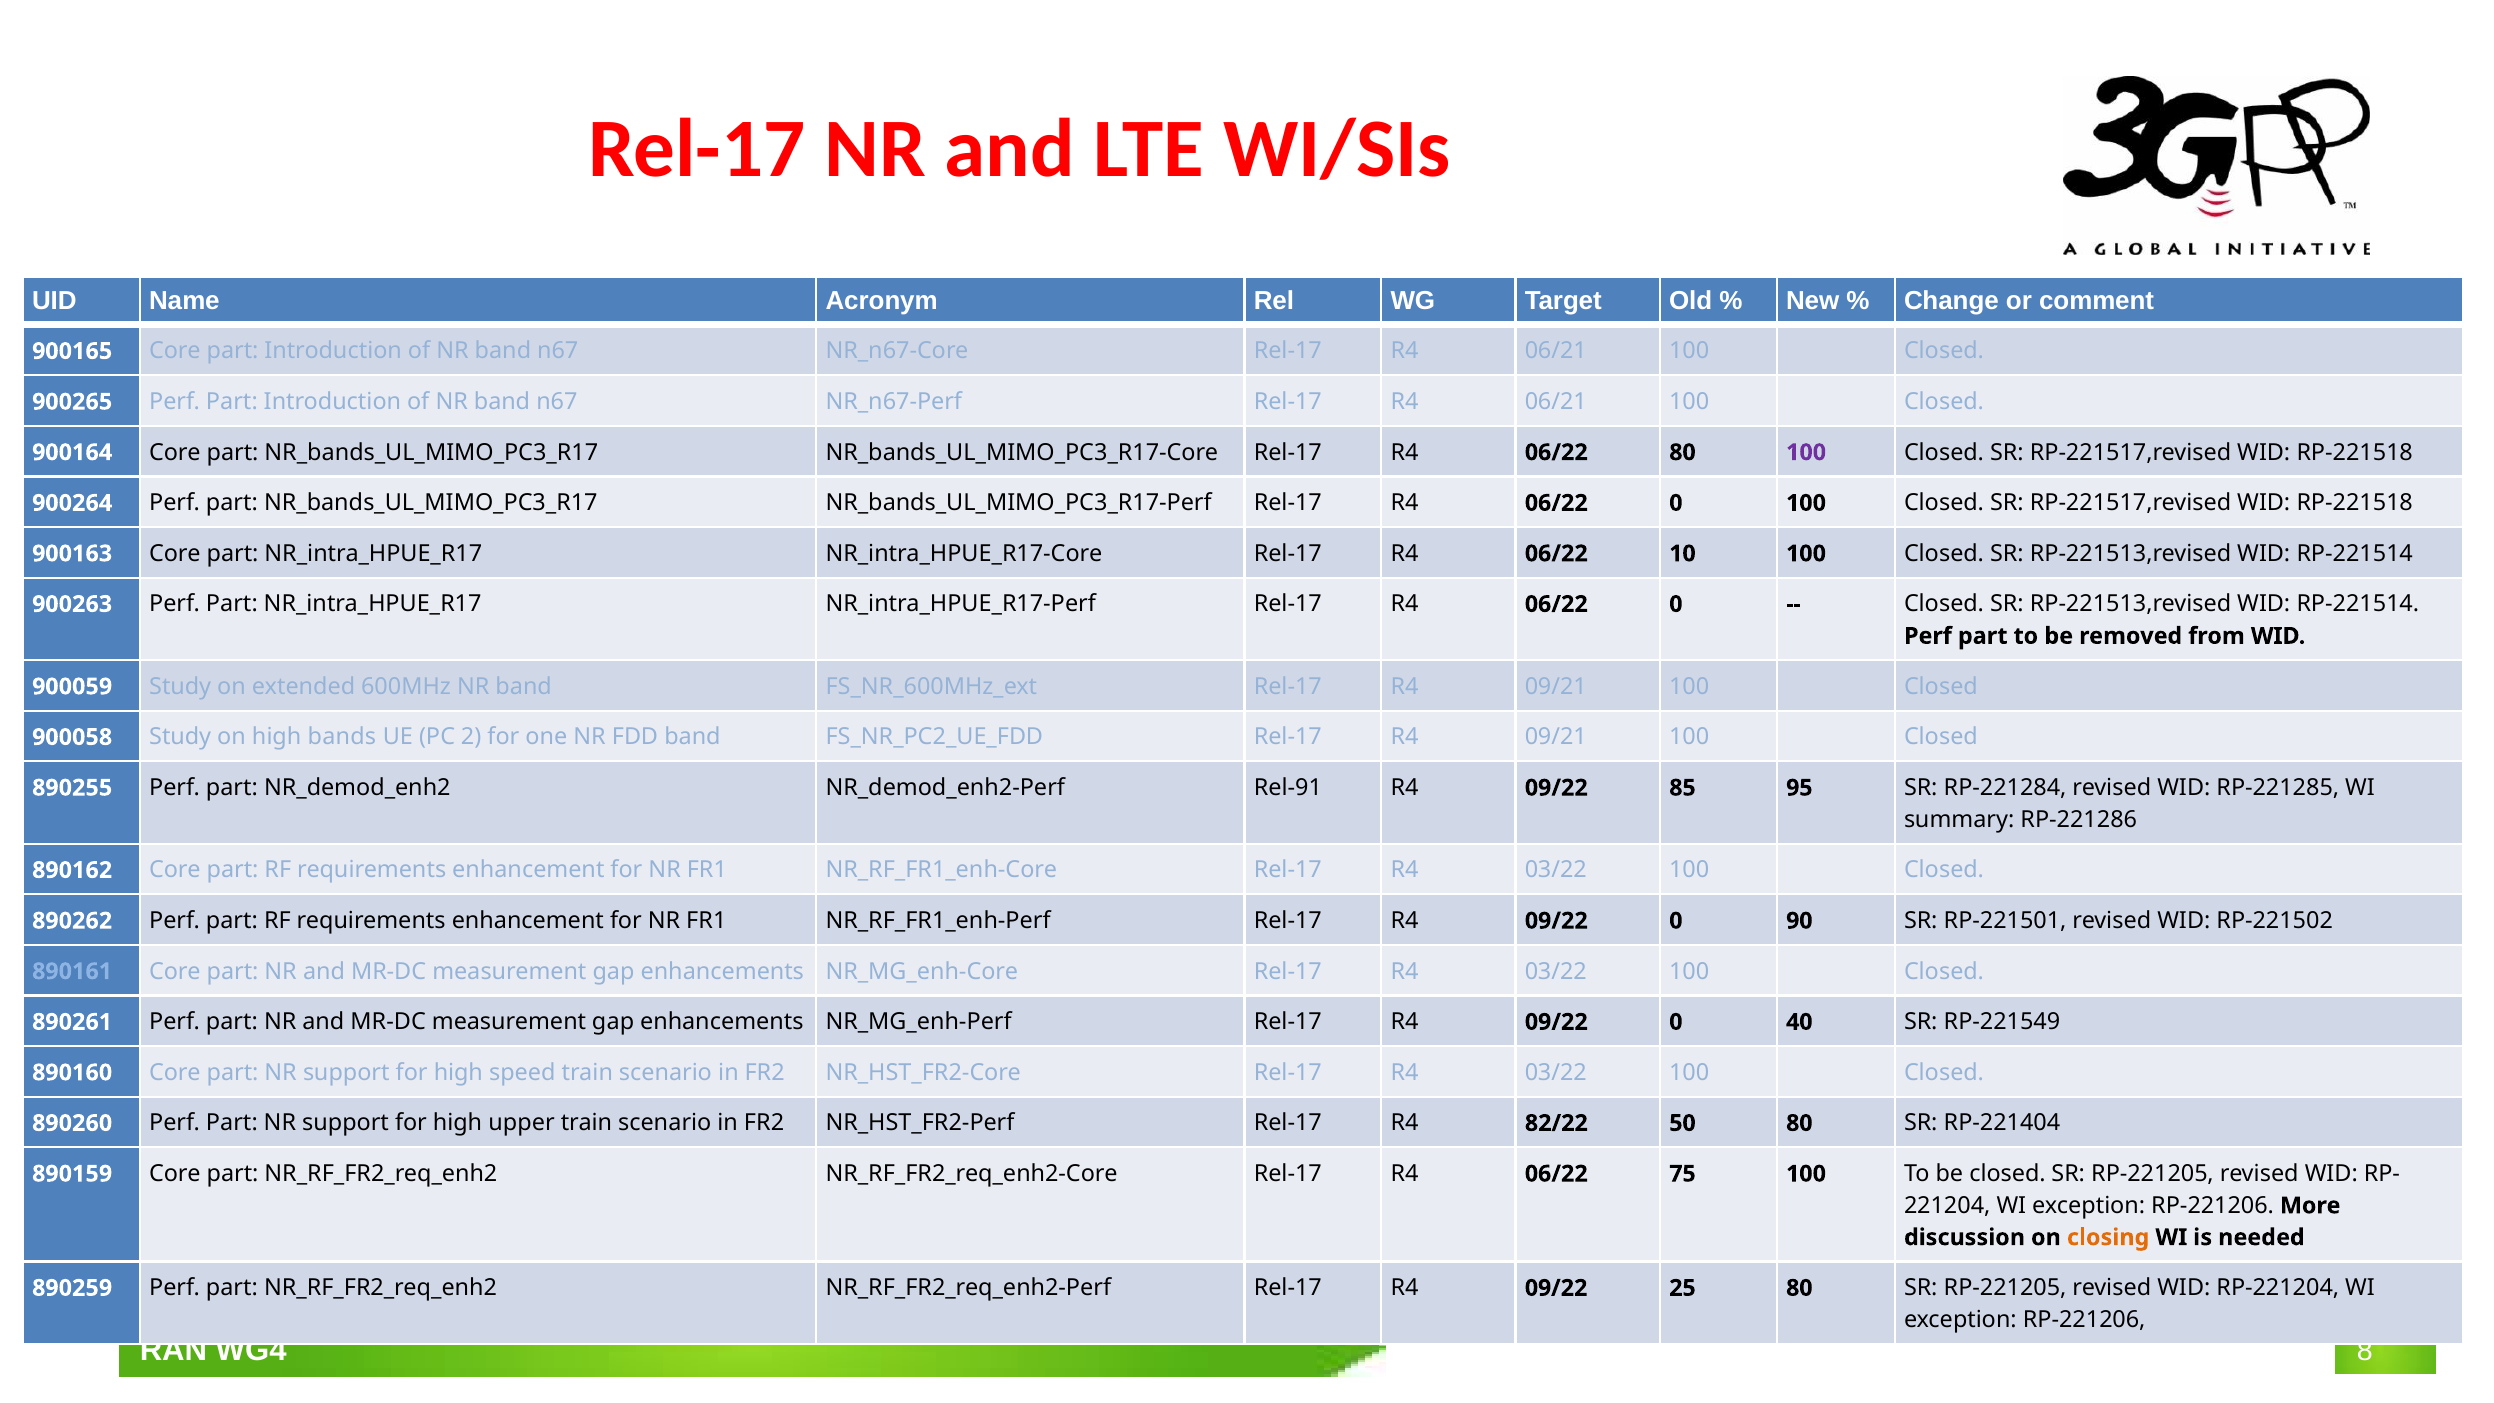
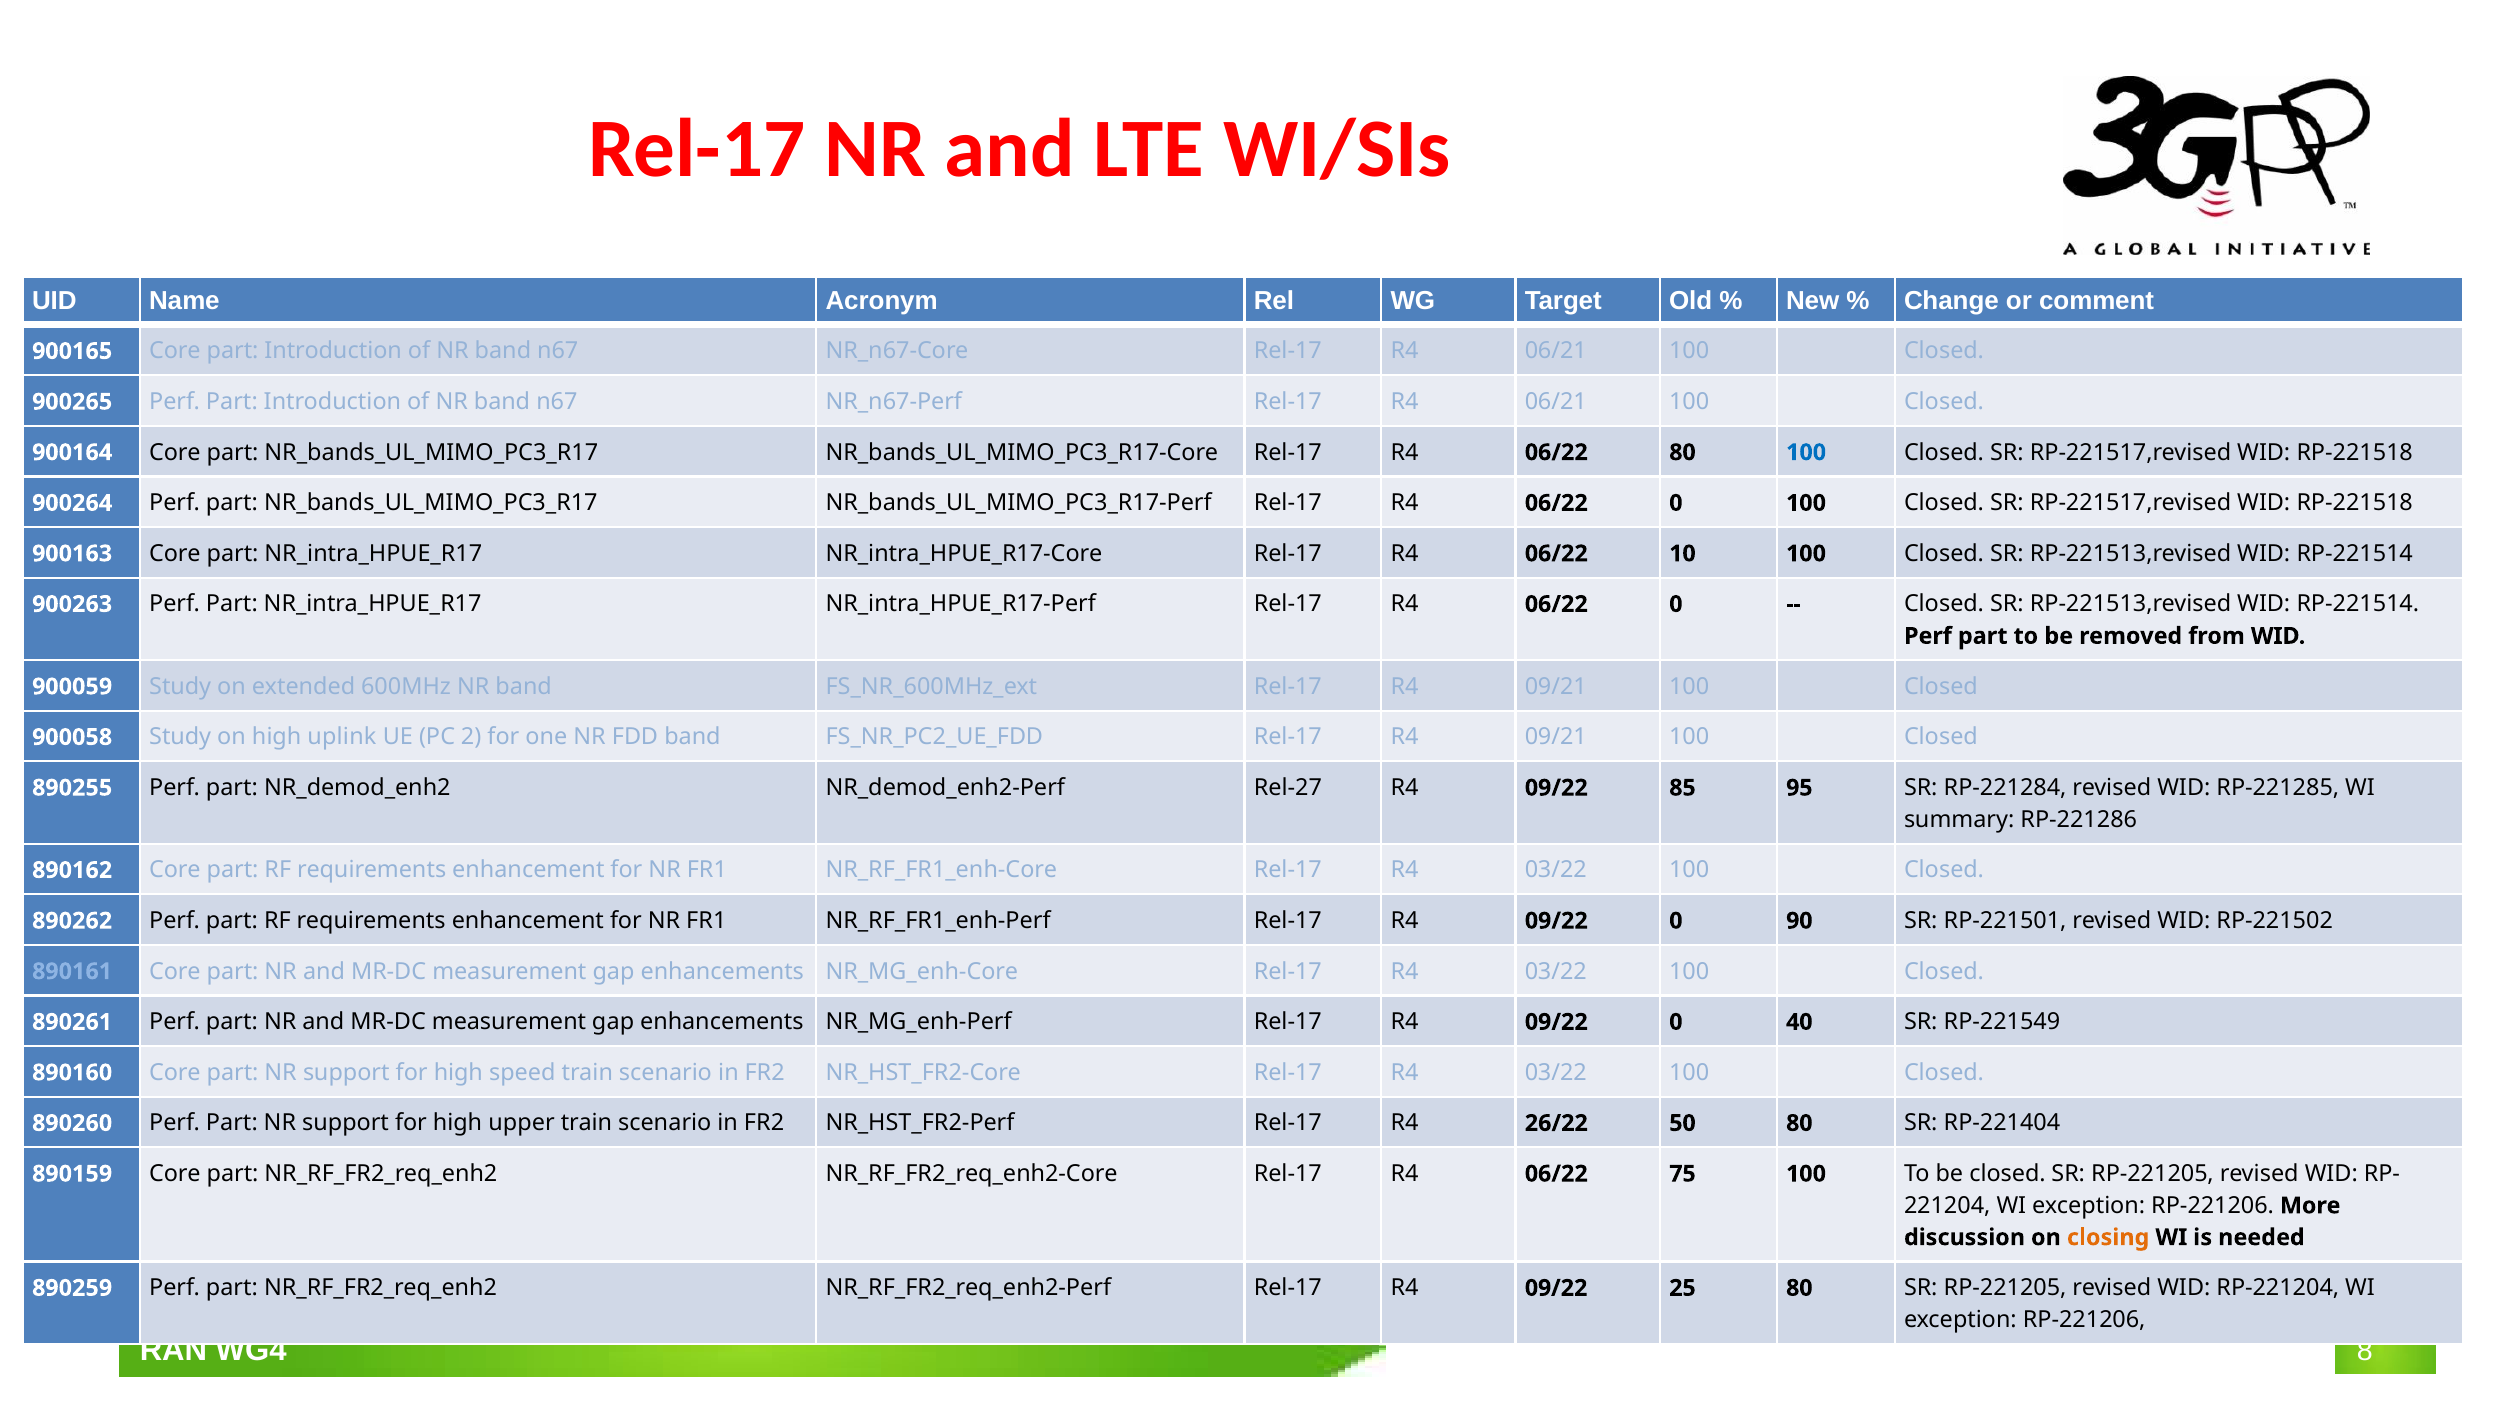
100 colour: purple -> blue (1806, 452)
bands: bands -> uplink (342, 737)
Rel-91: Rel-91 -> Rel-27 (1288, 788)
82/22: 82/22 -> 26/22 (1556, 1123)
